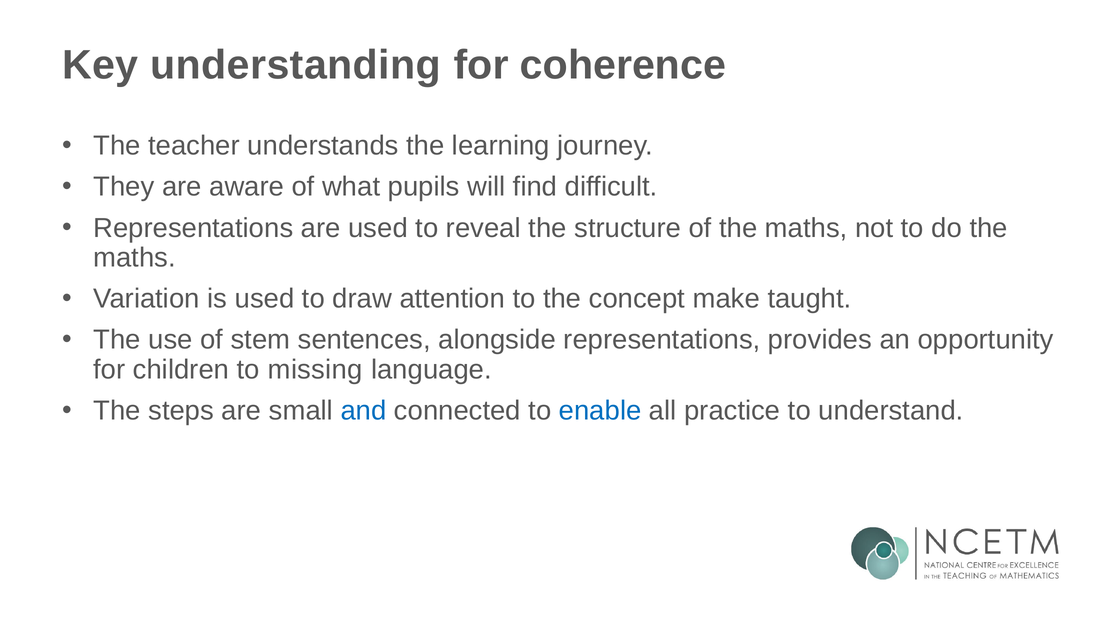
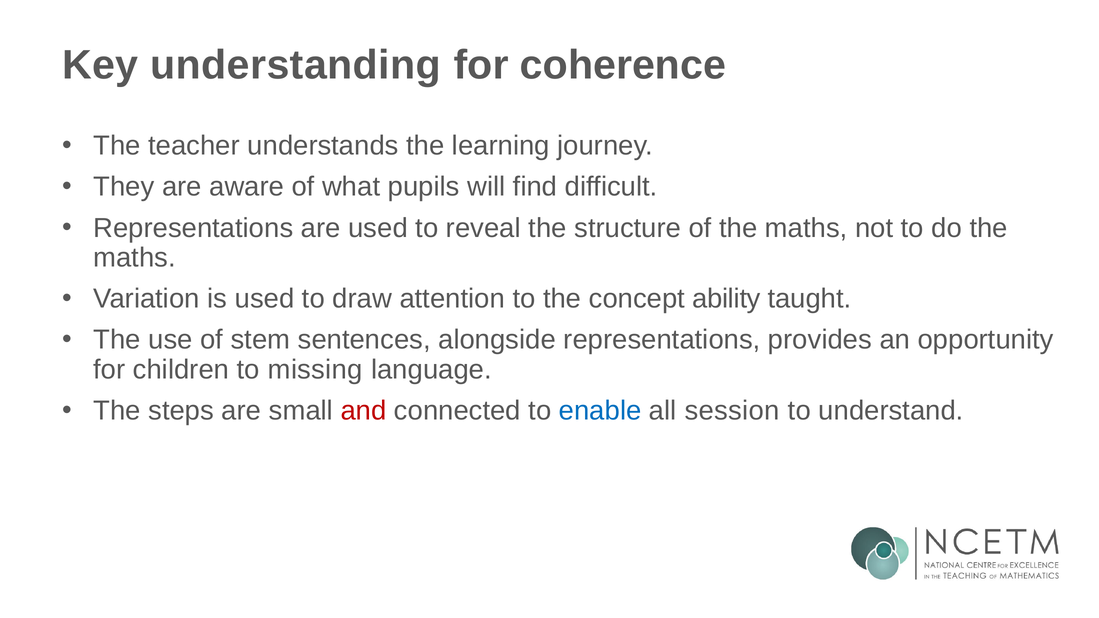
make: make -> ability (726, 299)
and colour: blue -> red (363, 411)
practice: practice -> session (732, 411)
